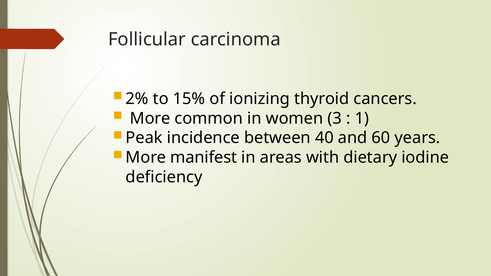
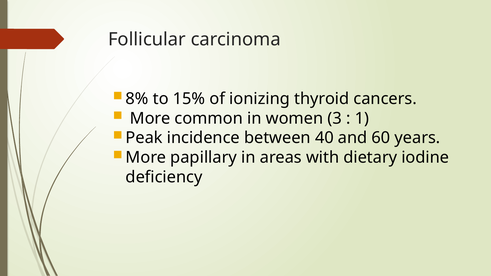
2%: 2% -> 8% (137, 99)
manifest: manifest -> papillary (204, 158)
